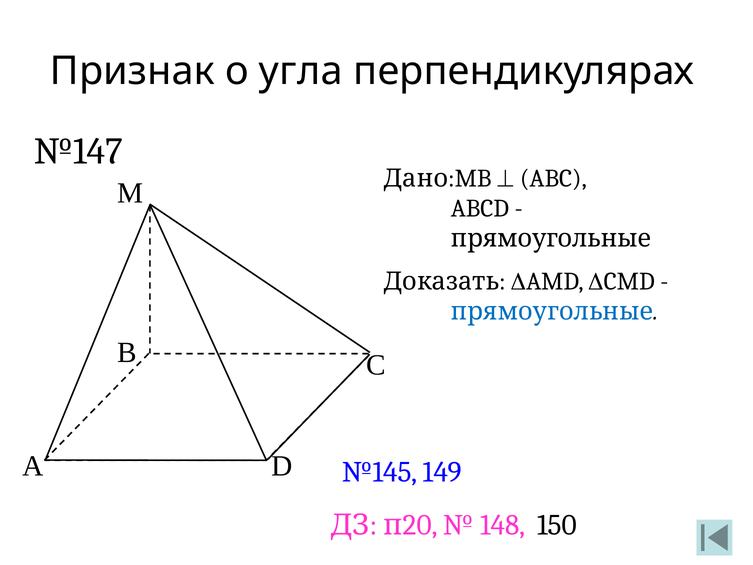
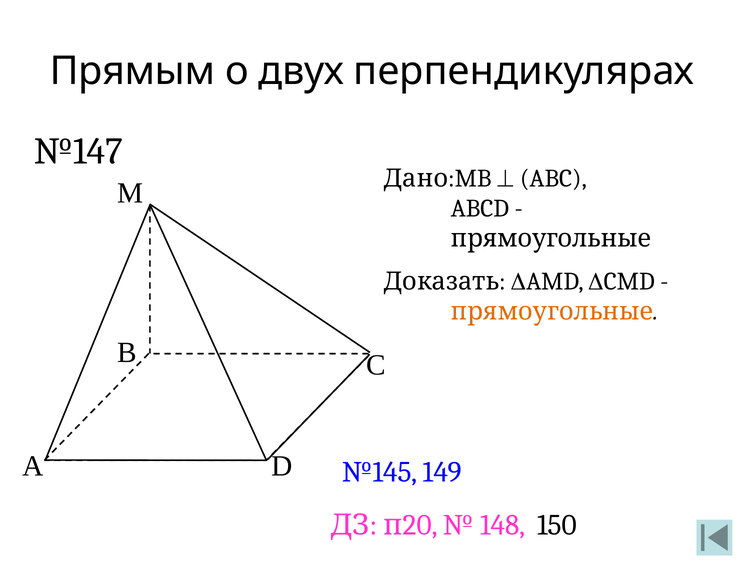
Признак: Признак -> Прямым (132, 71)
угла: угла -> двух (301, 71)
прямоугольные colour: blue -> orange (552, 311)
